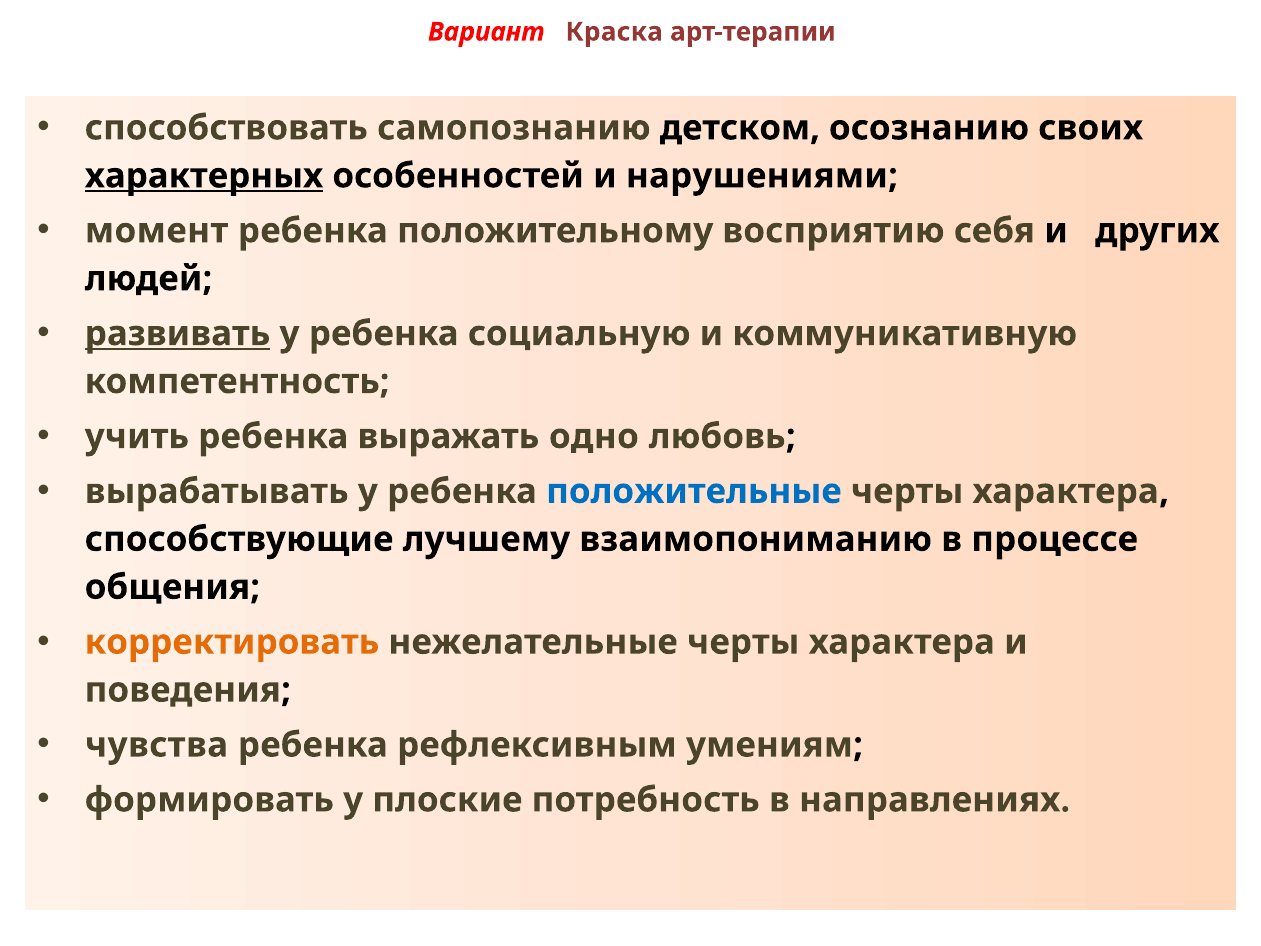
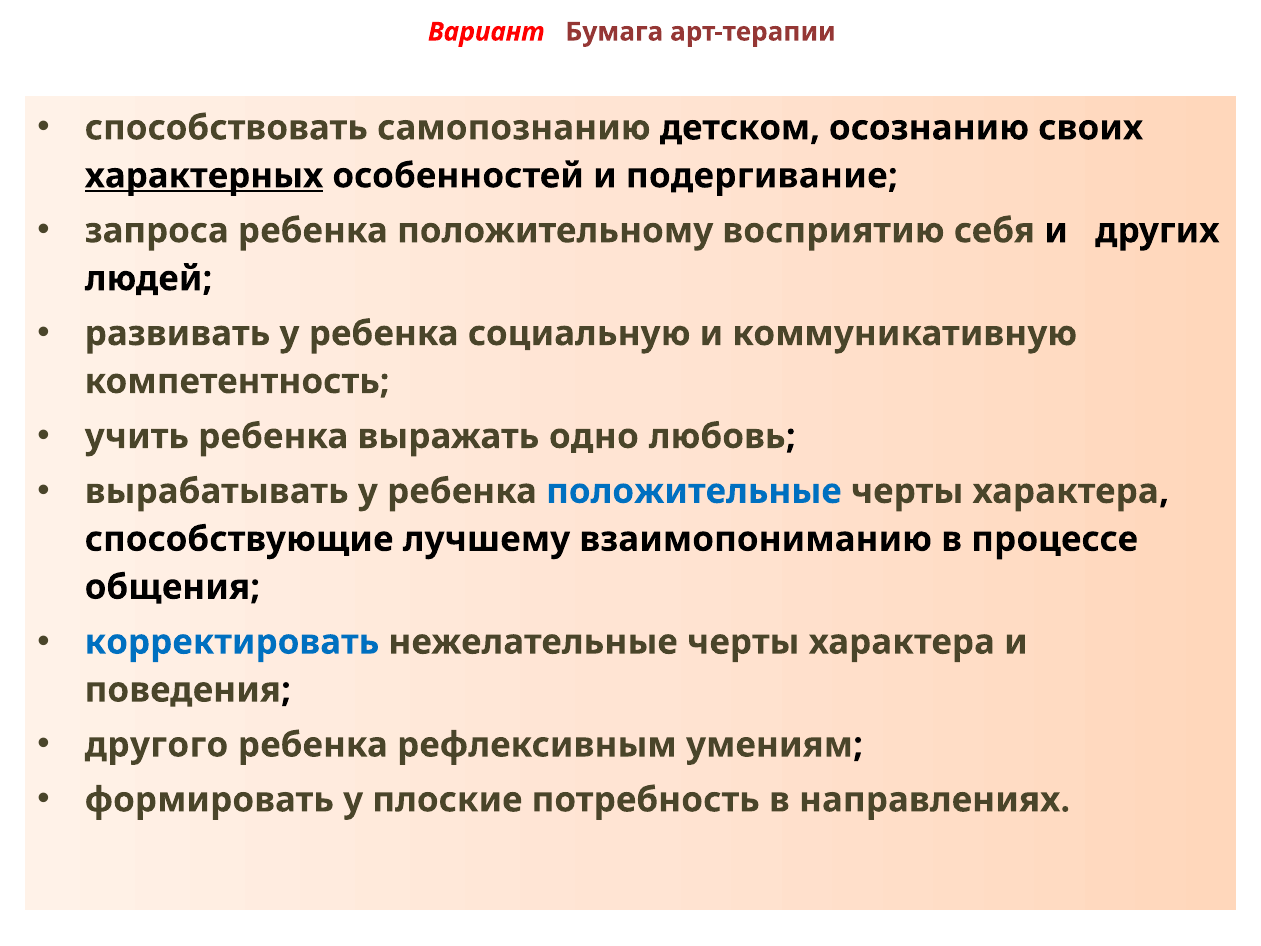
Краска: Краска -> Бумага (614, 32)
нарушениями: нарушениями -> подергивание (762, 176)
момент: момент -> запроса (157, 231)
развивать underline: present -> none (178, 334)
корректировать colour: orange -> blue (232, 642)
чувства: чувства -> другого (156, 745)
